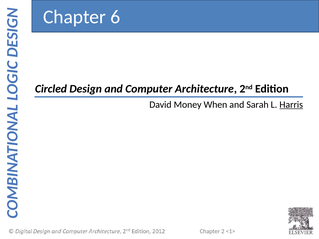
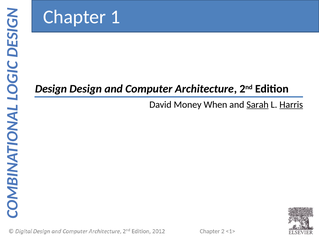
6: 6 -> 1 (115, 17)
Circled: Circled -> Design (51, 89)
Sarah underline: none -> present (258, 105)
